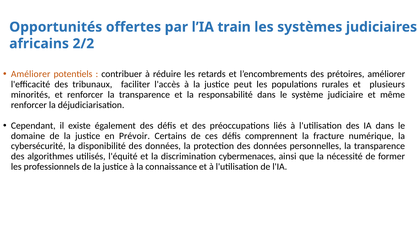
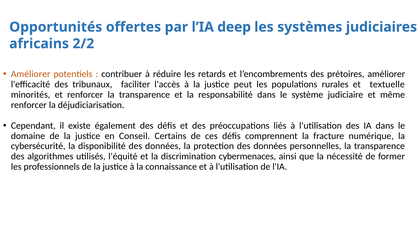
train: train -> deep (234, 27)
plusieurs: plusieurs -> textuelle (387, 84)
Prévoir: Prévoir -> Conseil (135, 136)
